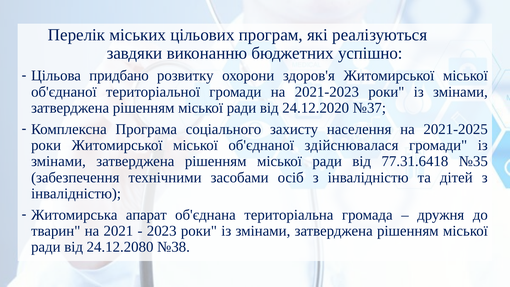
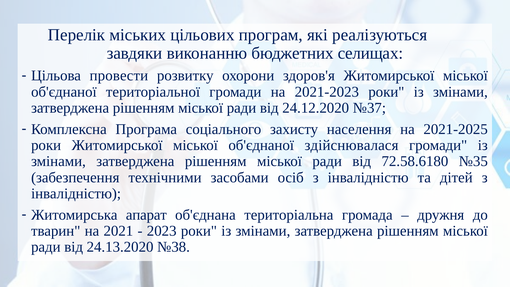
успішно: успішно -> селищах (370, 53)
придбано: придбано -> провести (119, 76)
77.31.6418: 77.31.6418 -> 72.58.6180 (415, 161)
24.12.2080: 24.12.2080 -> 24.13.2020 (120, 247)
